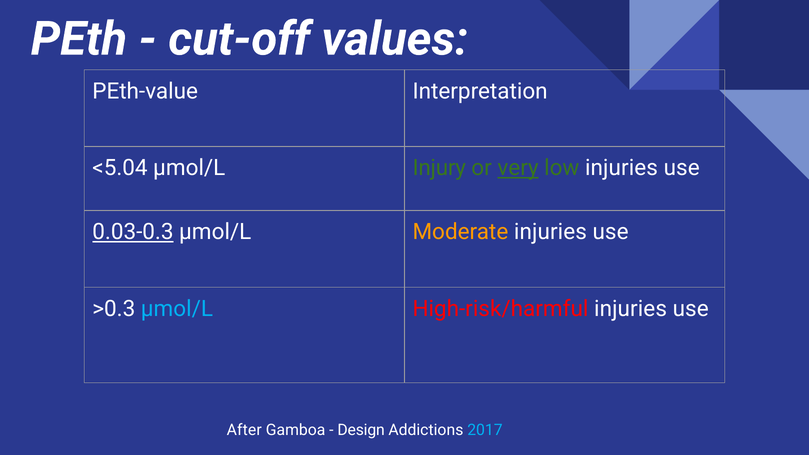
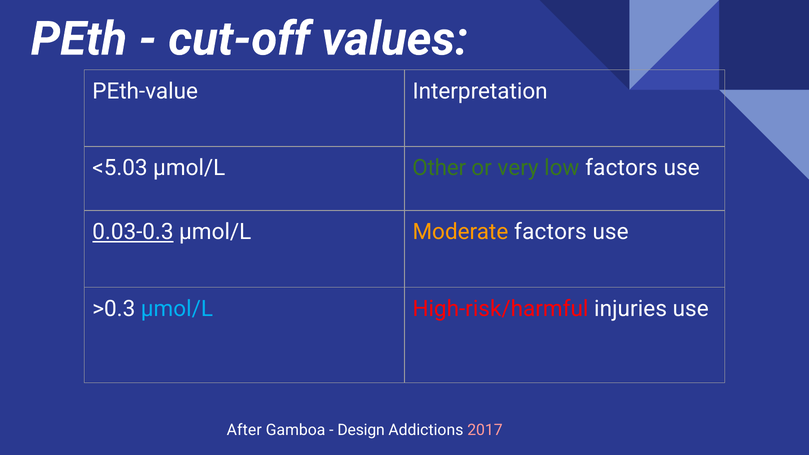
<5.04: <5.04 -> <5.03 (120, 168)
Injury: Injury -> Other (439, 168)
very underline: present -> none (518, 168)
low injuries: injuries -> factors (621, 168)
Moderate injuries: injuries -> factors (550, 232)
2017 colour: light blue -> pink (485, 430)
